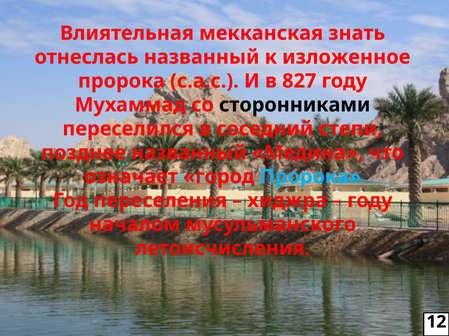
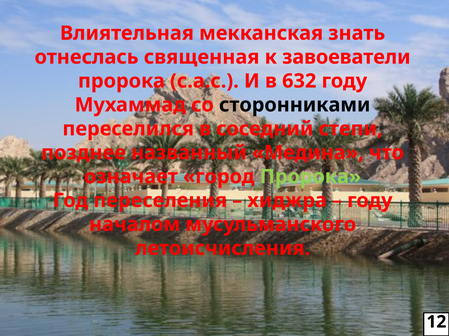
отнеслась названный: названный -> священная (202, 57)
изложенное: изложенное -> завоеватели (346, 57)
827: 827 -> 632 (299, 81)
Пророка colour: light blue -> light green (310, 177)
